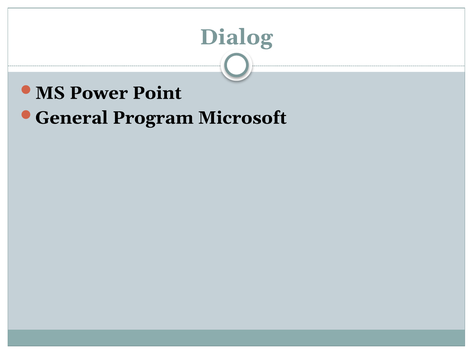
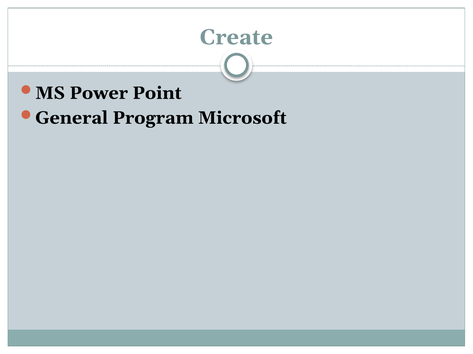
Dialog: Dialog -> Create (236, 37)
